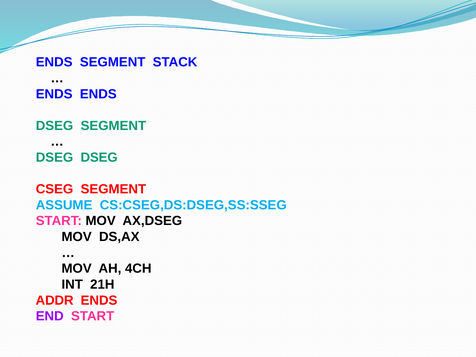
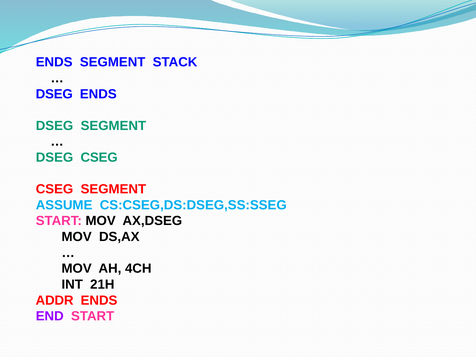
ENDS: ENDS -> DSEG (54, 94)
DSEG DSEG: DSEG -> CSEG (99, 157)
